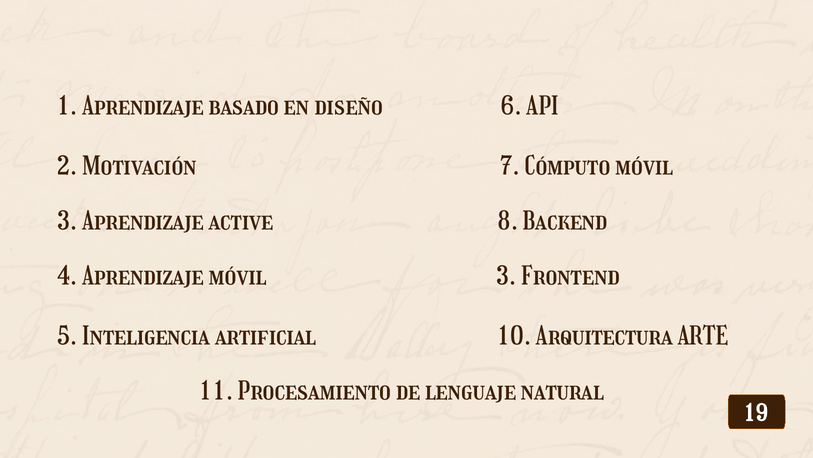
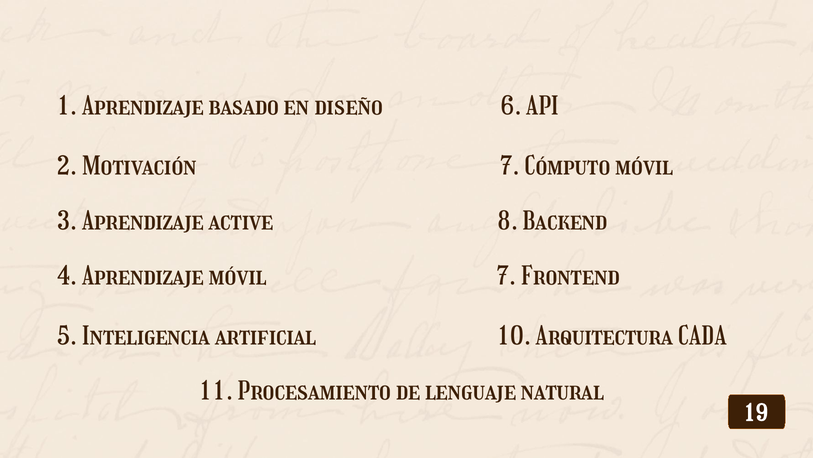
Aprendizaje móvil 3: 3 -> 7 (506, 276)
ARTE: ARTE -> CADA (703, 336)
